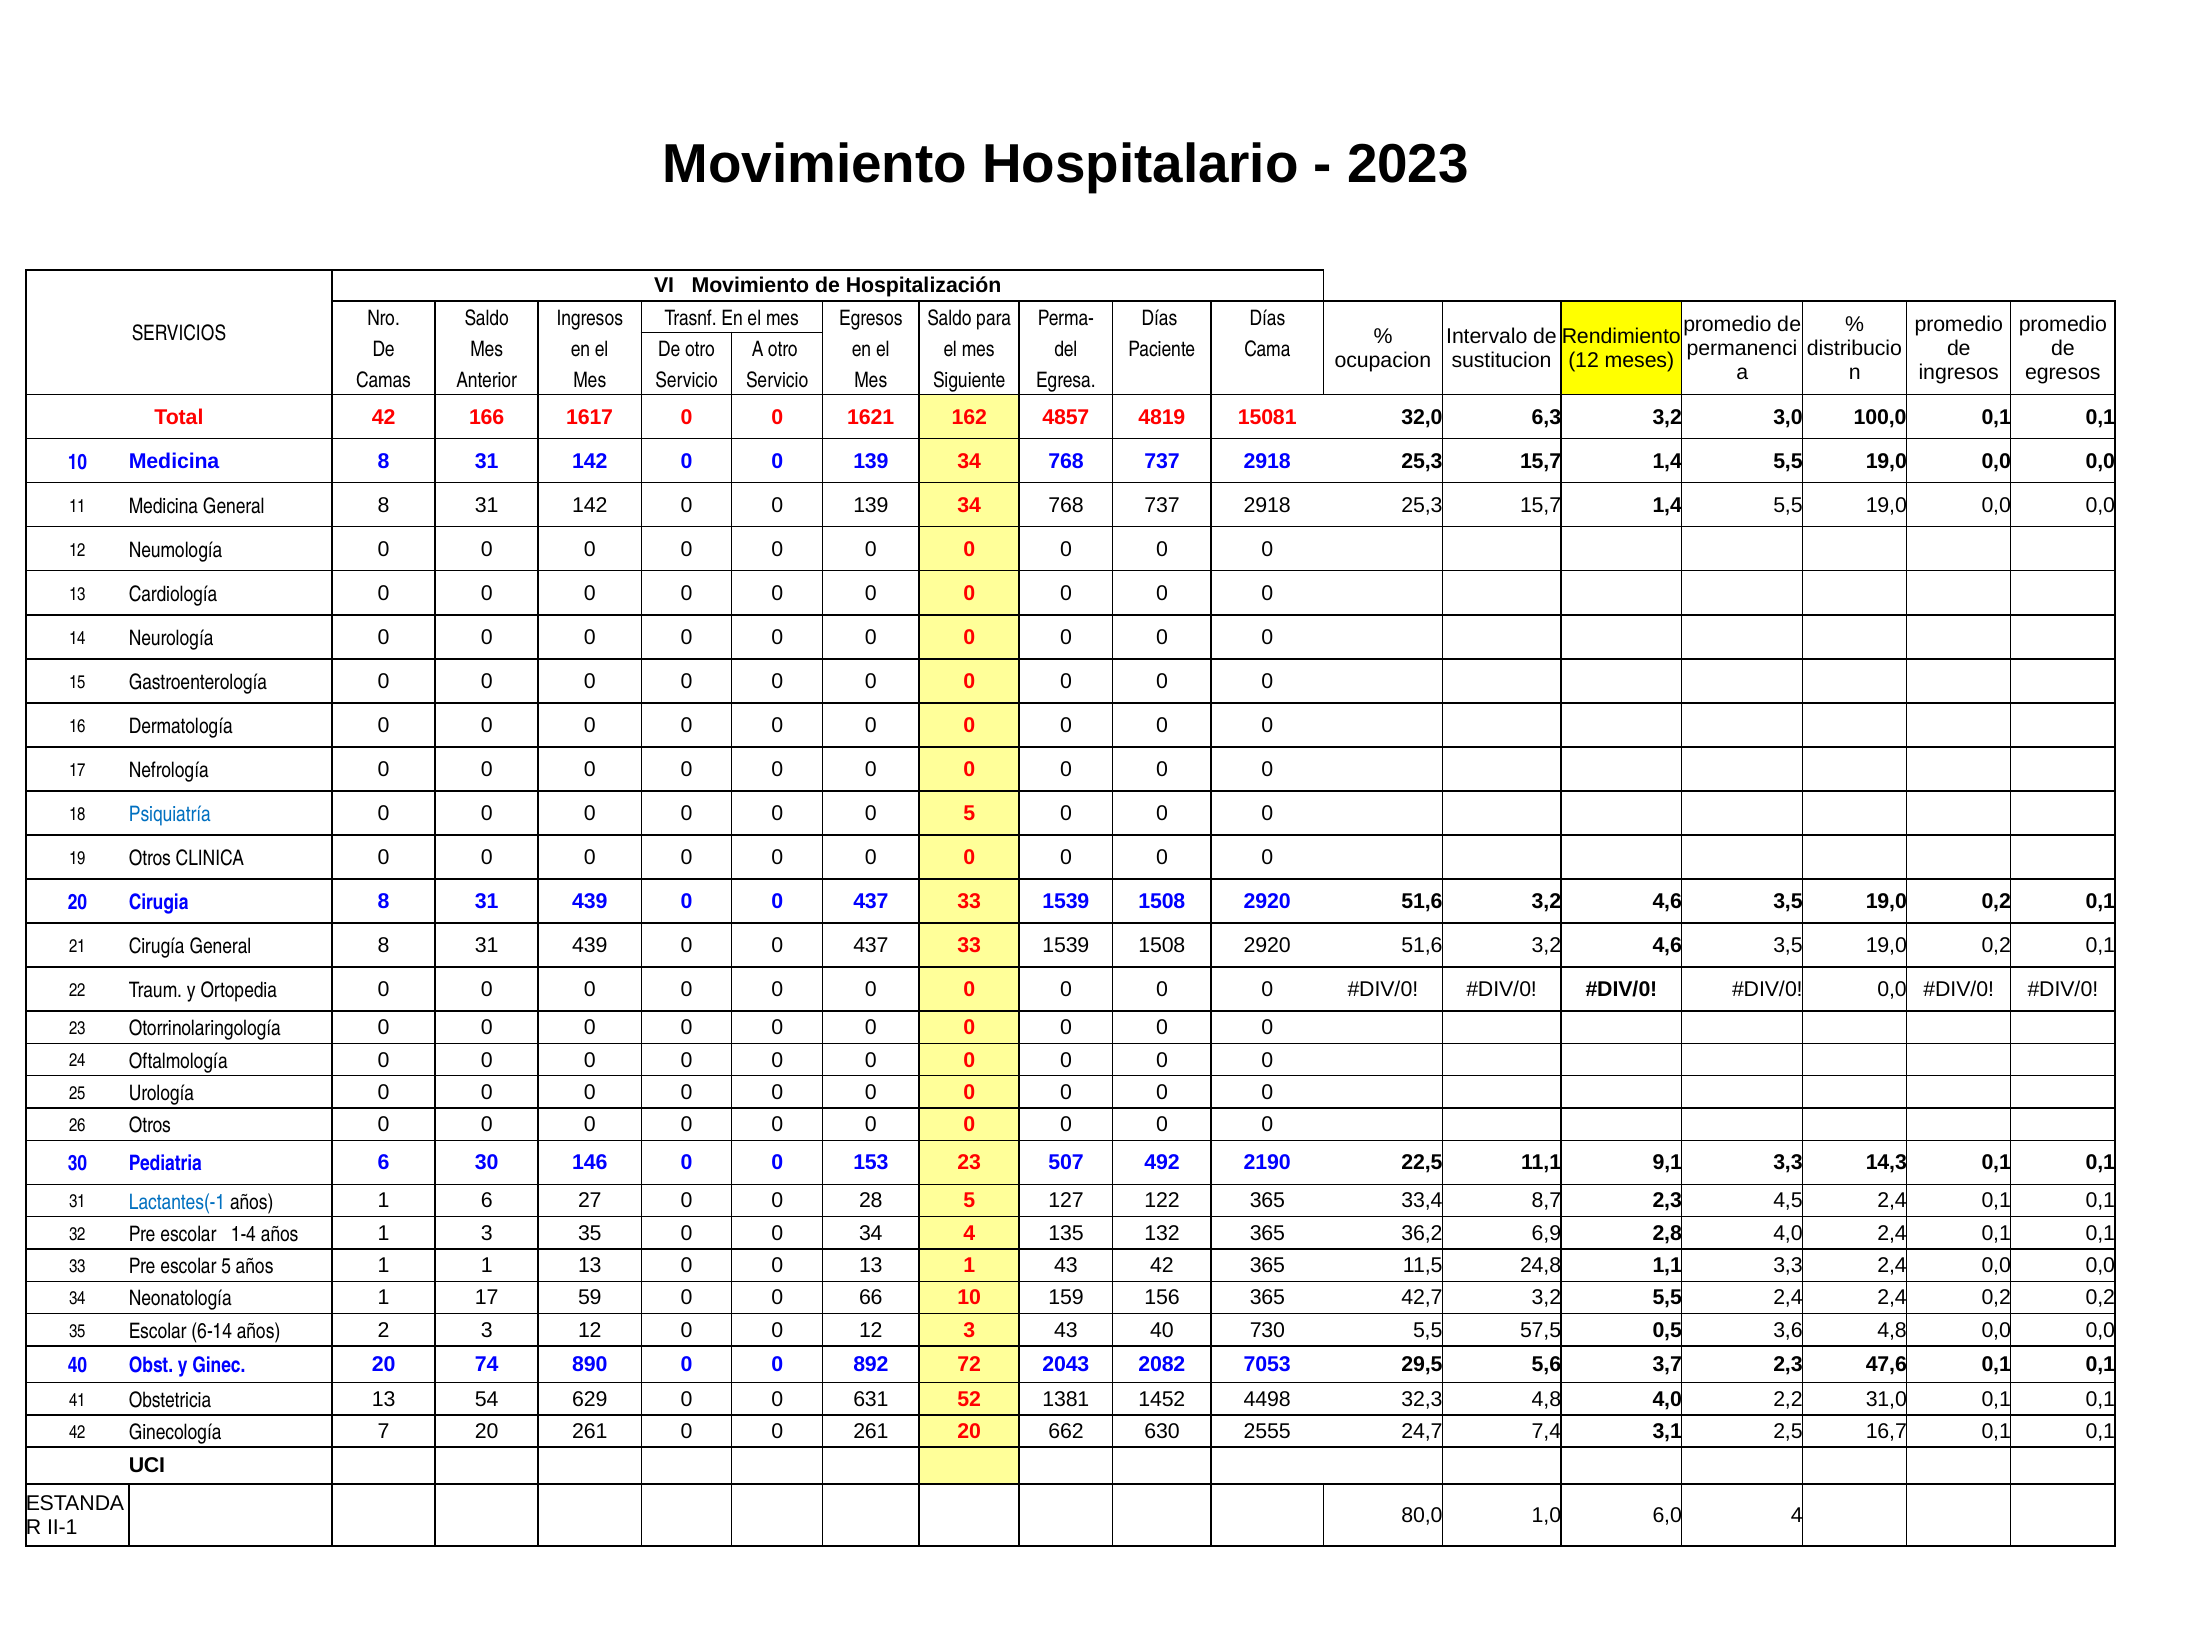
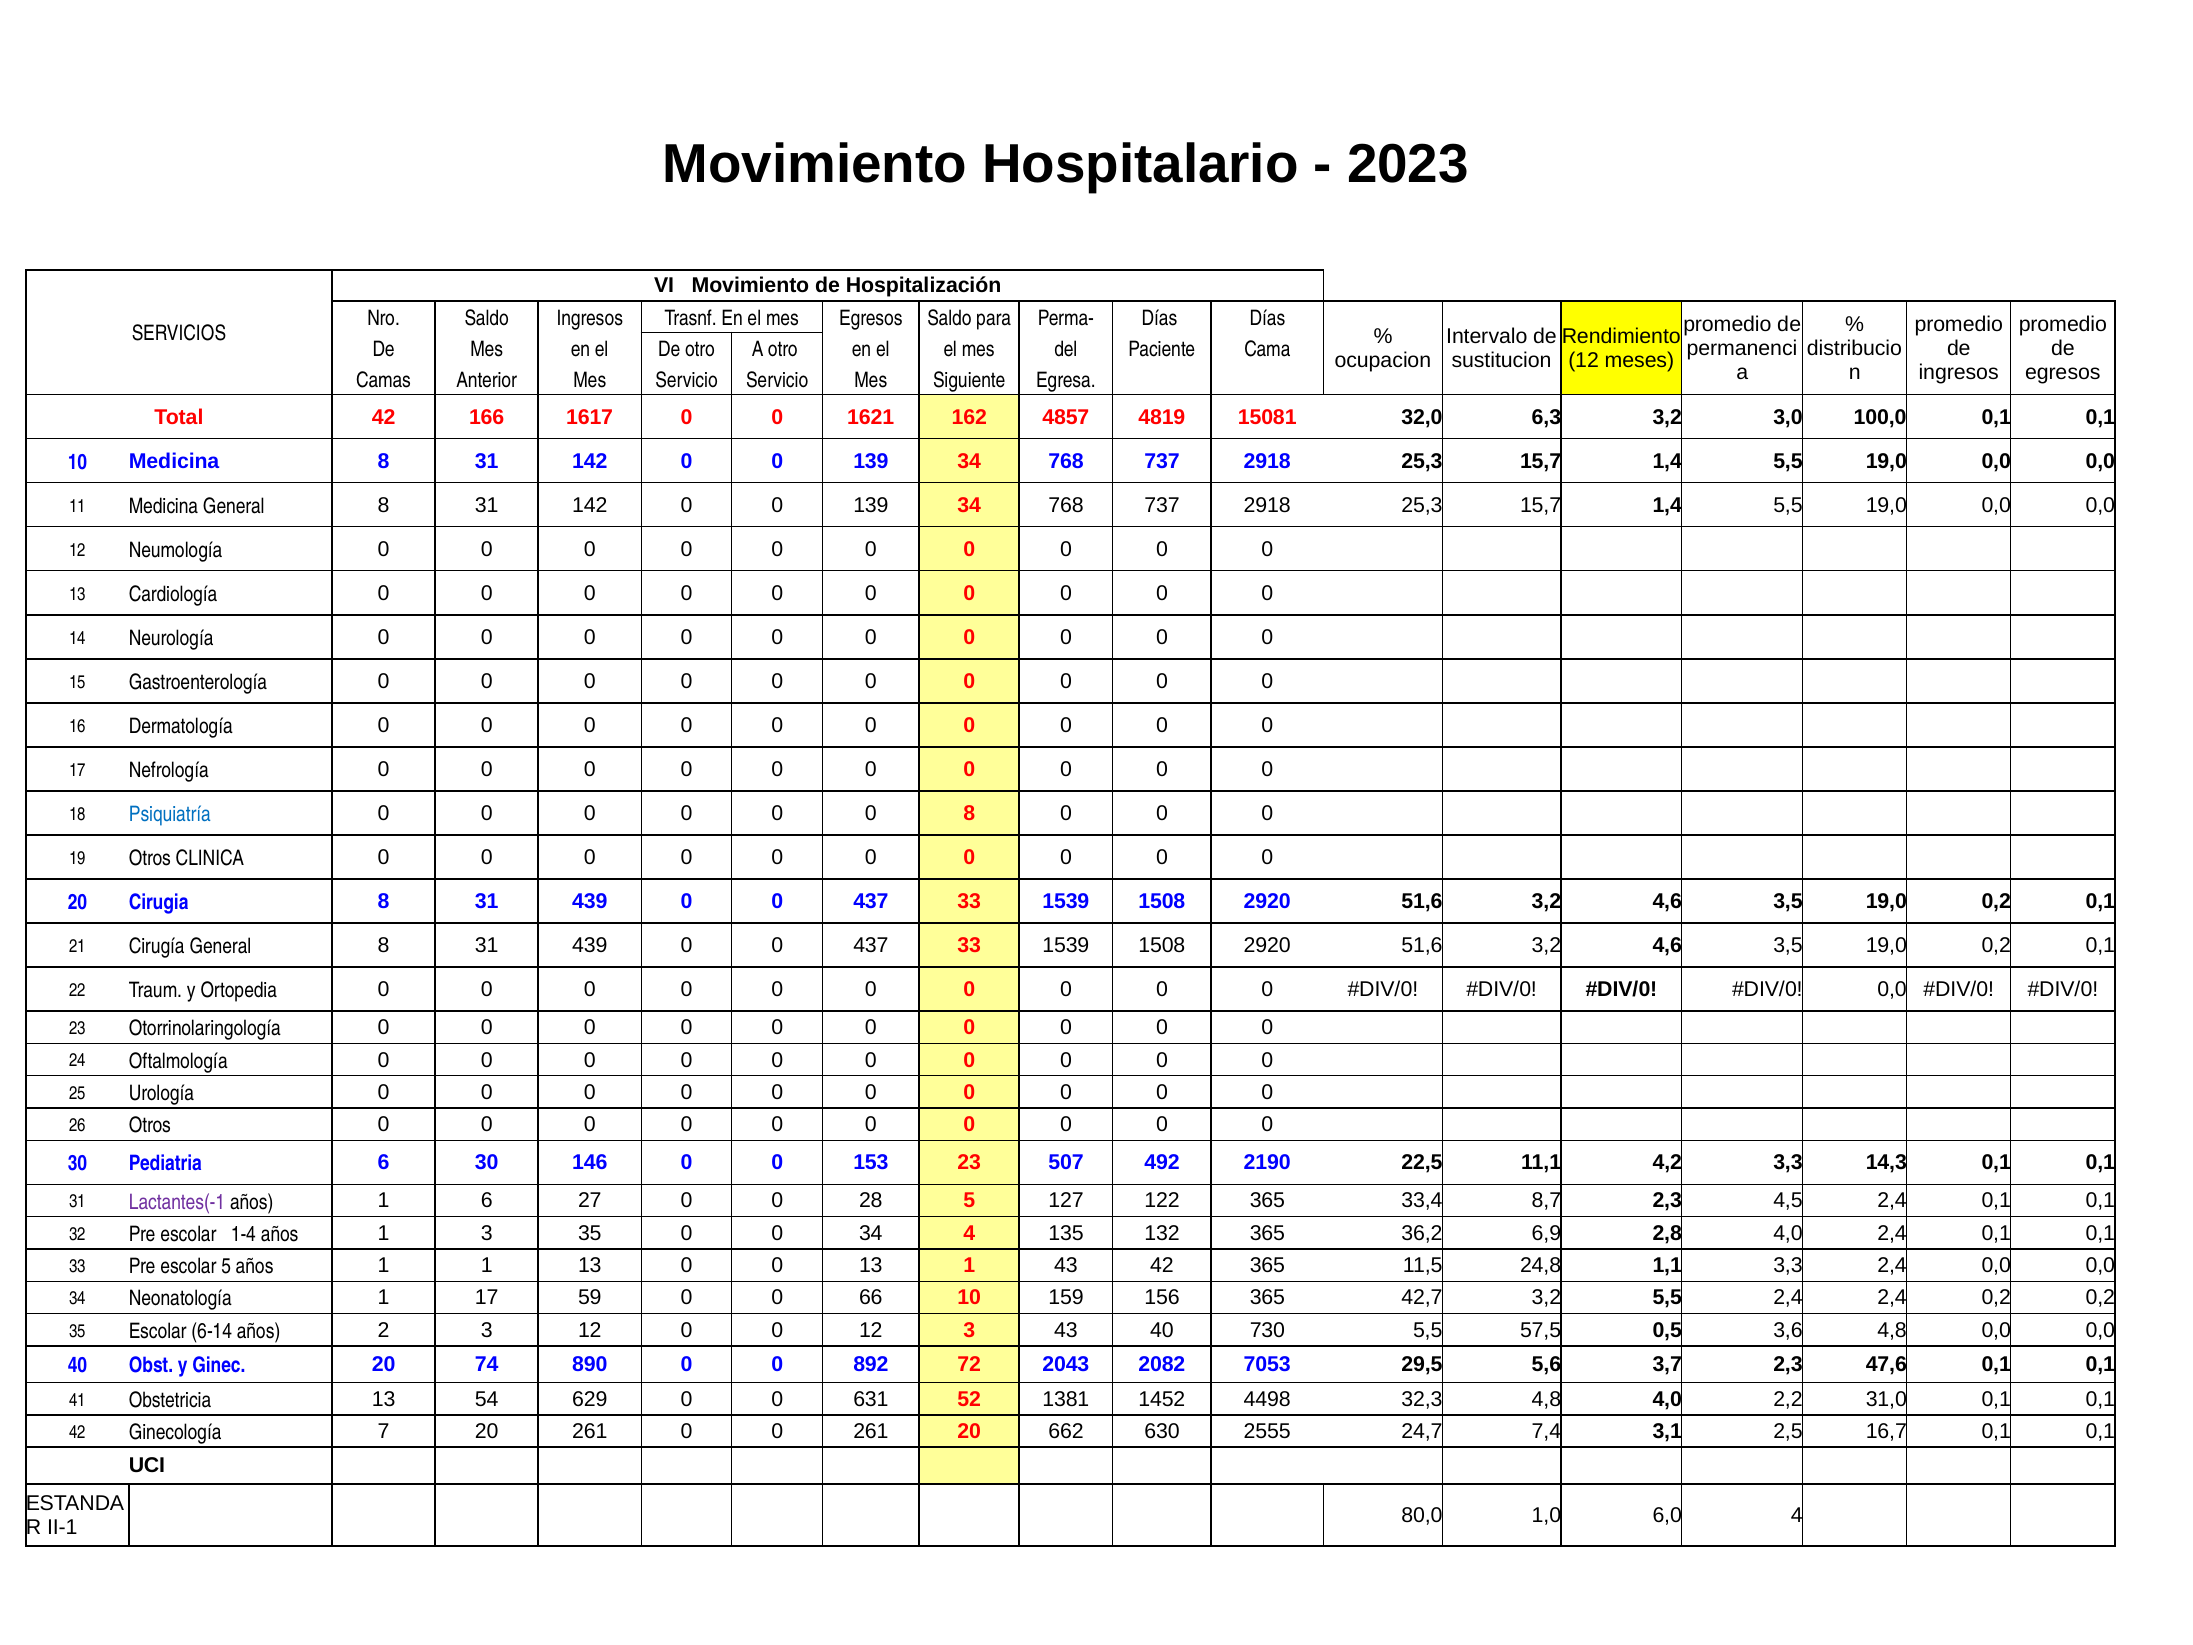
0 5: 5 -> 8 (969, 813)
9,1: 9,1 -> 4,2 (1667, 1163)
Lactantes(-1 colour: blue -> purple (177, 1202)
